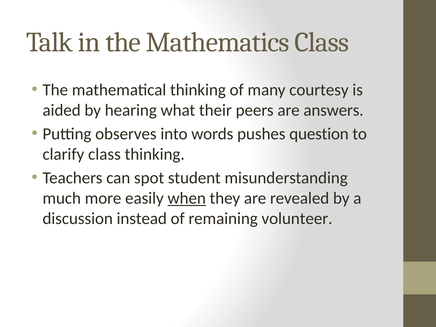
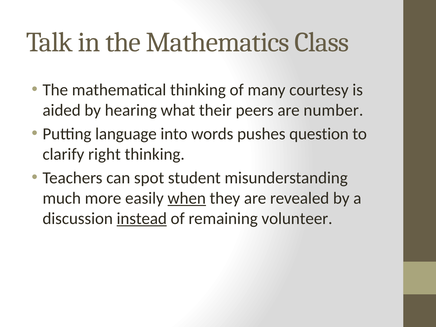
answers: answers -> number (333, 110)
observes: observes -> language (126, 134)
clarify class: class -> right (104, 154)
instead underline: none -> present (142, 218)
